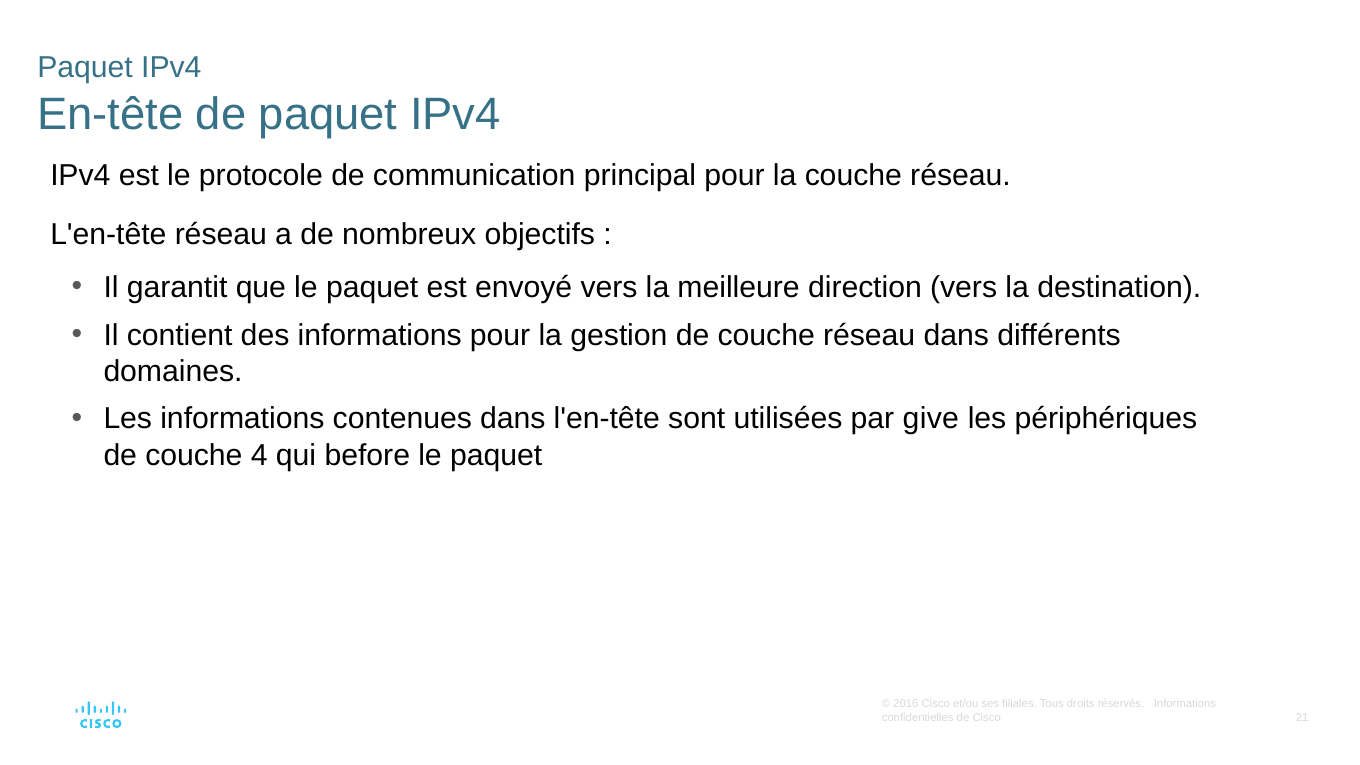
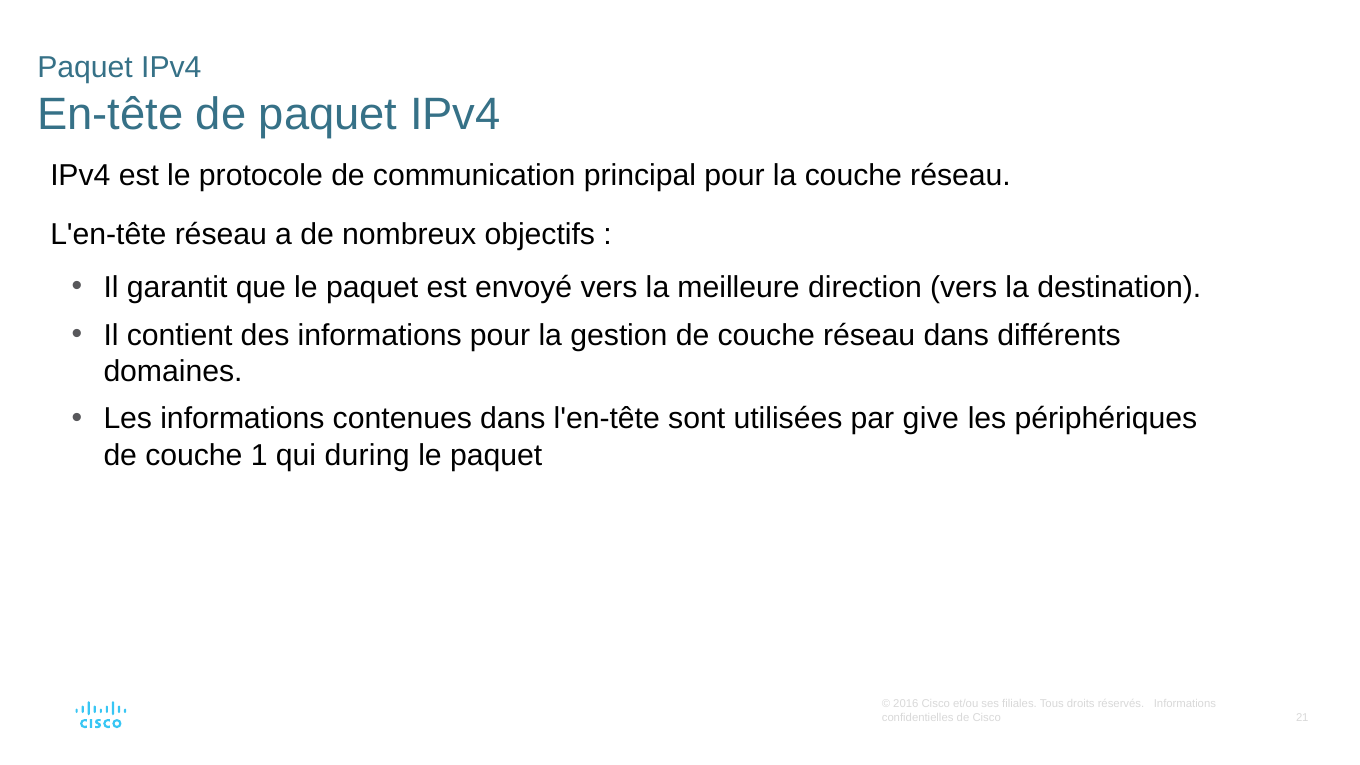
4: 4 -> 1 (259, 455)
before: before -> during (367, 455)
